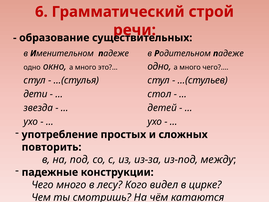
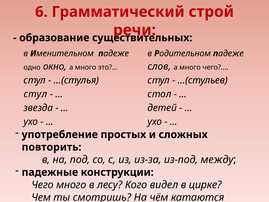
одно: одно -> слов (159, 66)
дети: дети -> стул (35, 94)
